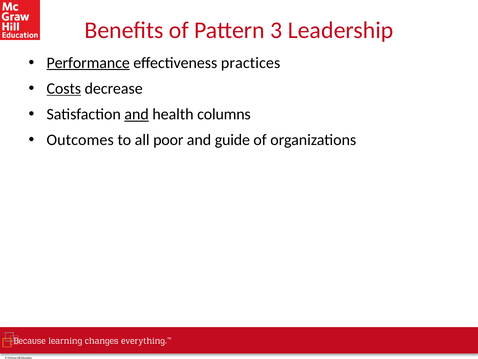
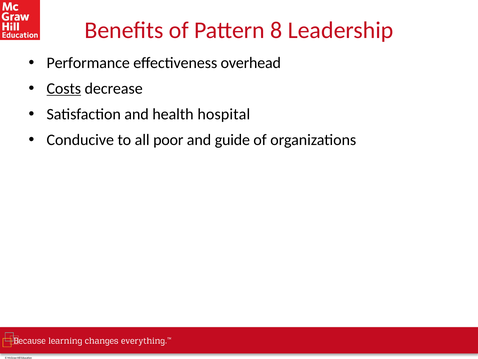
3: 3 -> 8 (276, 30)
Performance underline: present -> none (88, 63)
practices: practices -> overhead (251, 63)
and underline: present -> none (137, 114)
columns: columns -> hospital (224, 114)
Outcomes: Outcomes -> Conducive (80, 140)
